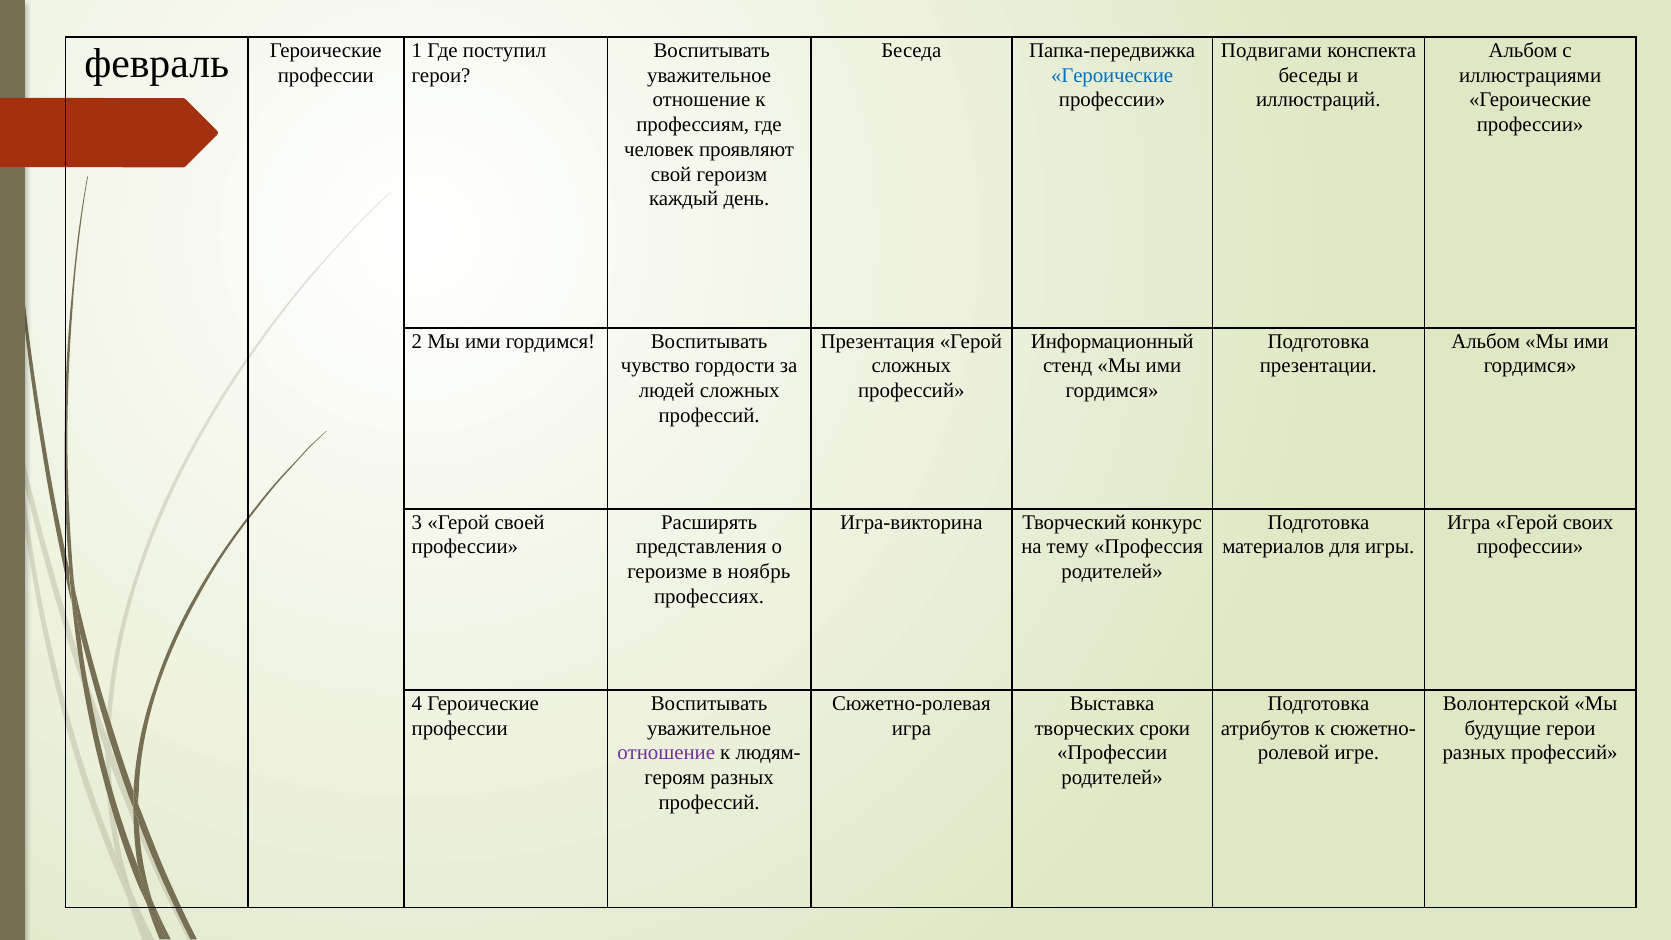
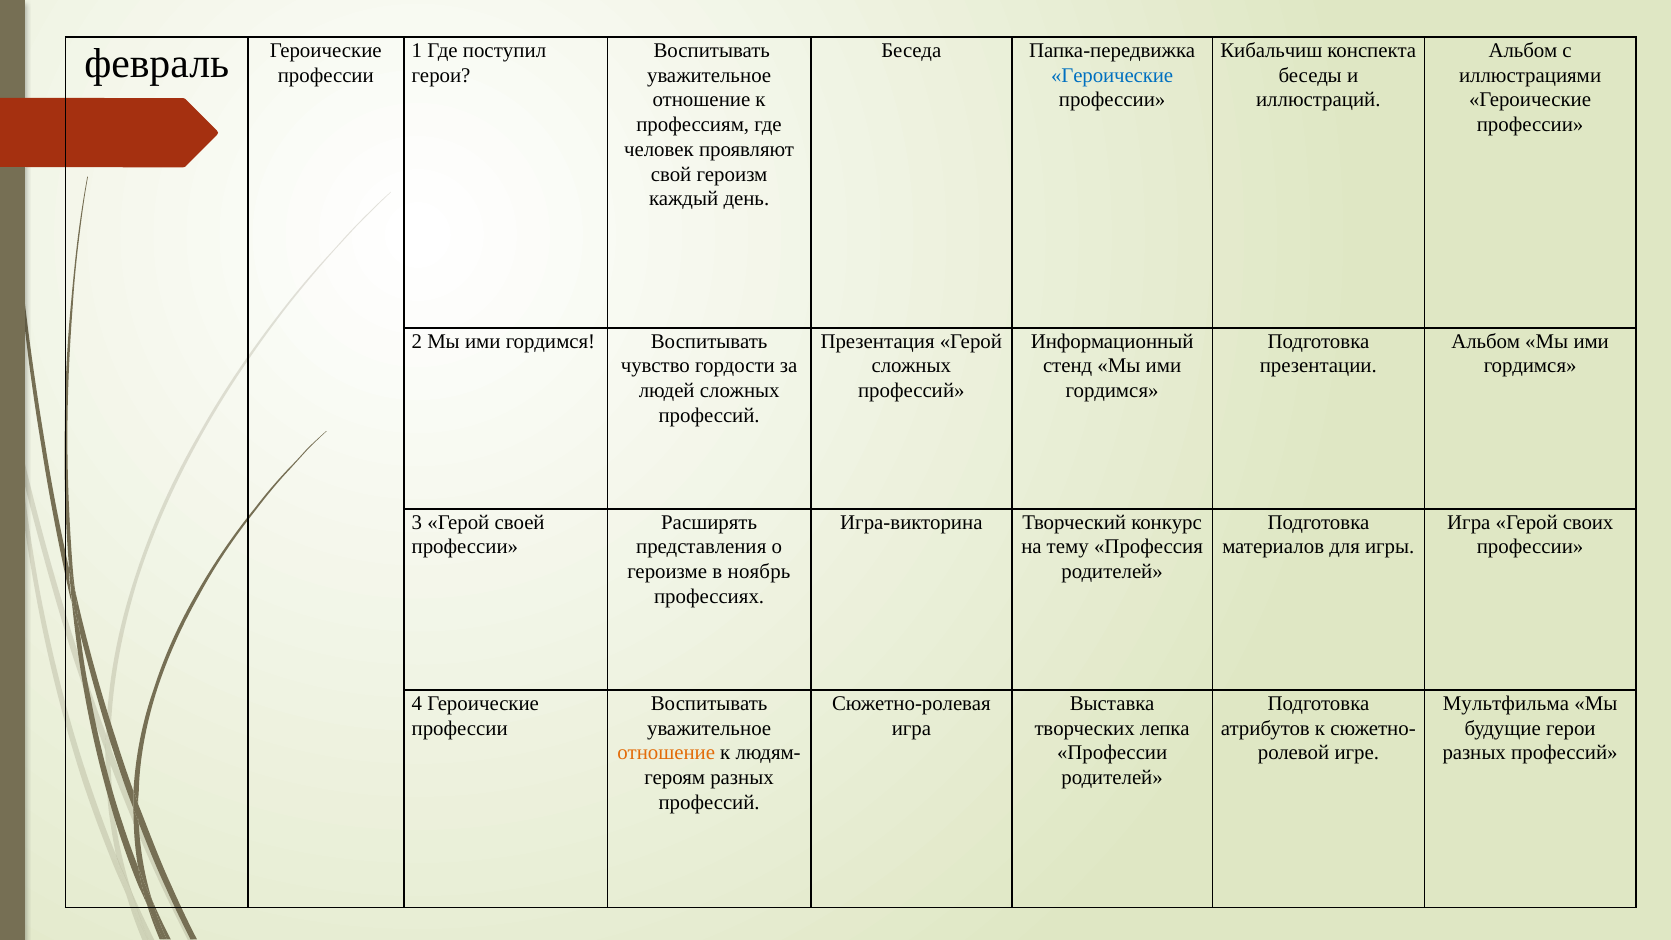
Подвигами: Подвигами -> Кибальчиш (1271, 50)
Волонтерской: Волонтерской -> Мультфильма (1506, 703)
сроки: сроки -> лепка (1165, 728)
отношение colour: purple -> orange (666, 753)
